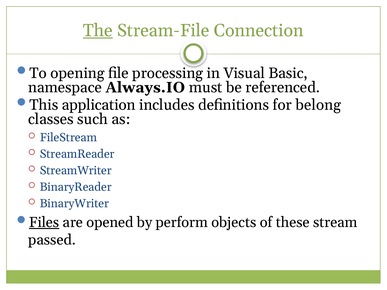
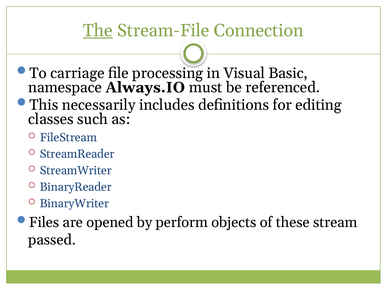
opening: opening -> carriage (77, 73)
application: application -> necessarily (99, 105)
belong: belong -> editing (318, 105)
Files underline: present -> none (44, 223)
